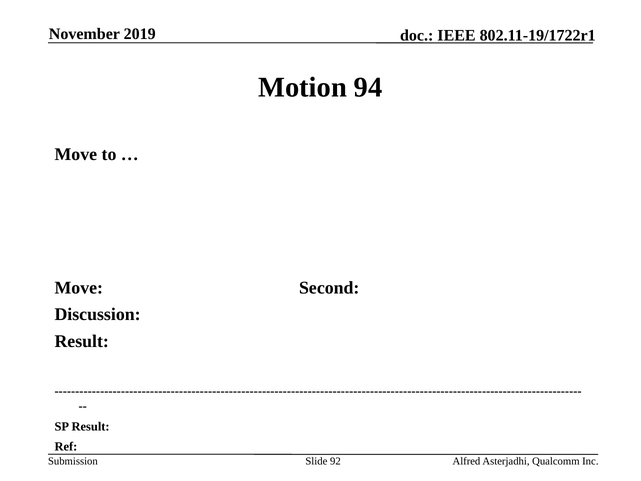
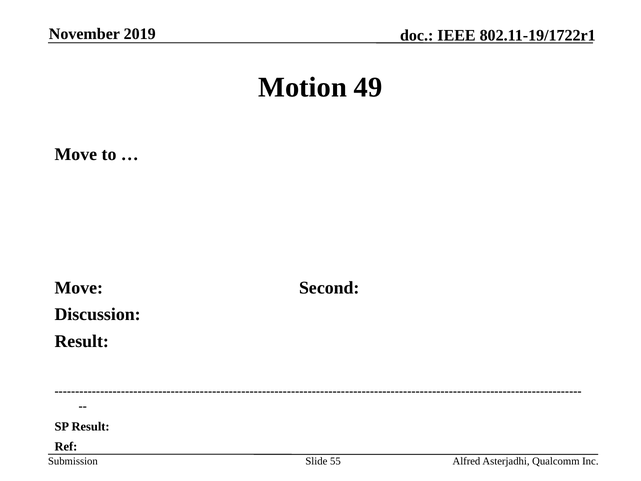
94: 94 -> 49 (368, 87)
92: 92 -> 55 (335, 461)
